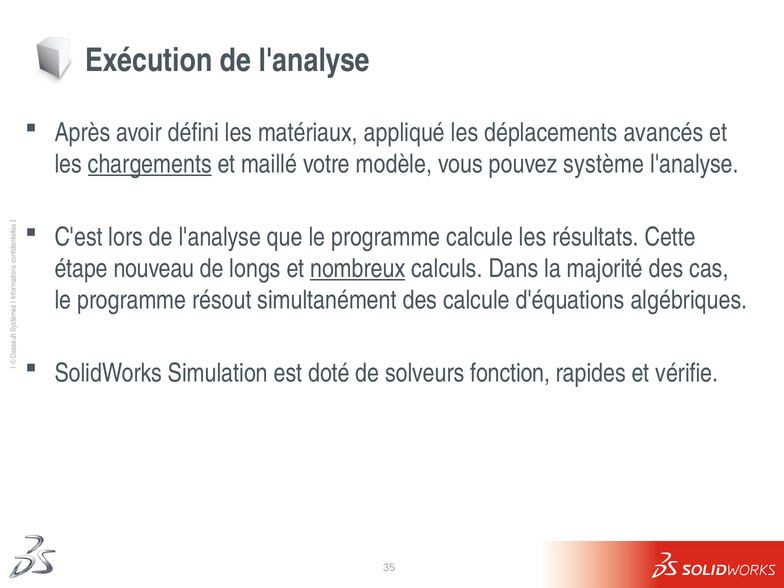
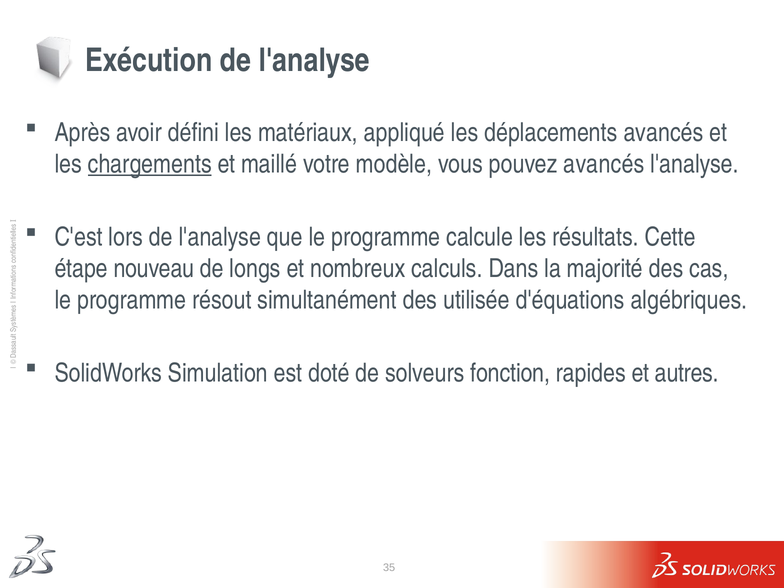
pouvez système: système -> avancés (604, 164)
nombreux underline: present -> none (358, 269)
des calcule: calcule -> utilisée (476, 300)
vérifie: vérifie -> autres (687, 373)
